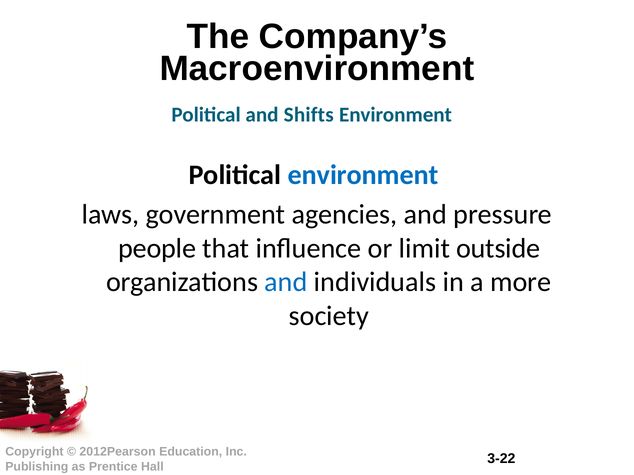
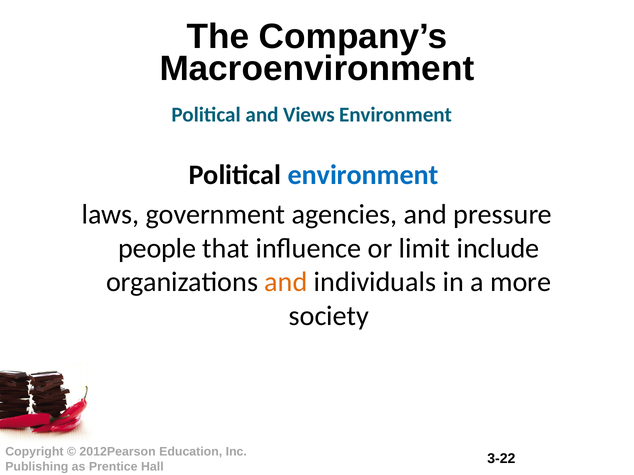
Shifts: Shifts -> Views (309, 115)
outside: outside -> include (498, 249)
and colour: blue -> orange (286, 282)
